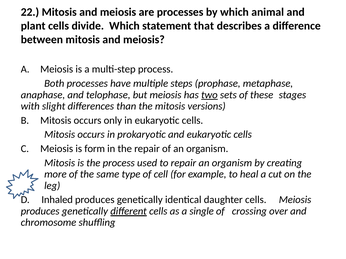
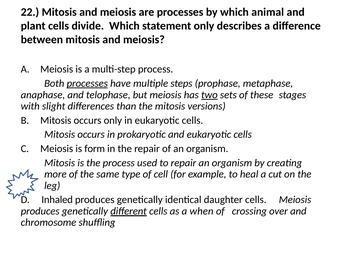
statement that: that -> only (204, 26)
processes underline: none -> present (87, 84)
single: single -> when (202, 212)
